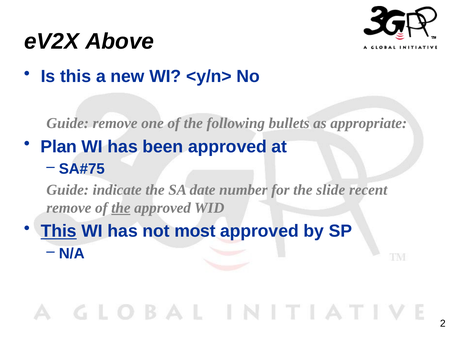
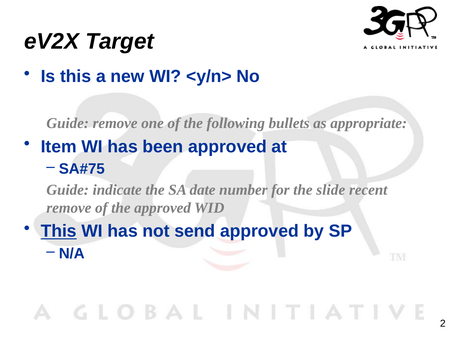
Above: Above -> Target (120, 41)
Plan: Plan -> Item (59, 146)
the underline: present -> none (121, 208)
most: most -> send (195, 231)
